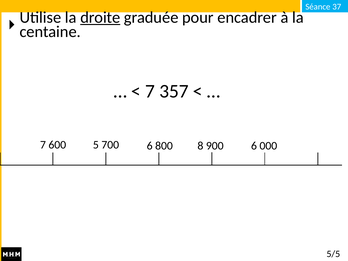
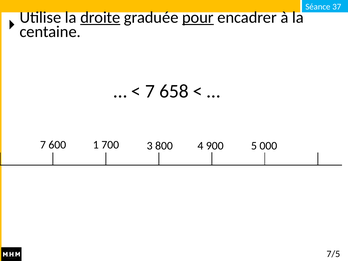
pour underline: none -> present (198, 18)
357: 357 -> 658 (174, 91)
5: 5 -> 1 (96, 145)
700 6: 6 -> 3 (150, 146)
8: 8 -> 4 (200, 146)
900 6: 6 -> 5 (254, 146)
5/5: 5/5 -> 7/5 (333, 254)
